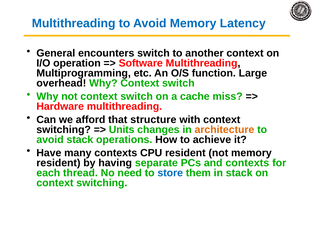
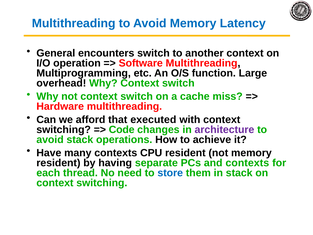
structure: structure -> executed (153, 119)
Units: Units -> Code (122, 129)
architecture colour: orange -> purple (224, 129)
